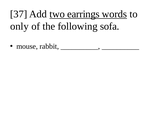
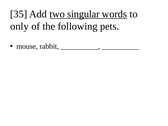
37: 37 -> 35 (19, 14)
earrings: earrings -> singular (83, 14)
sofa: sofa -> pets (110, 26)
